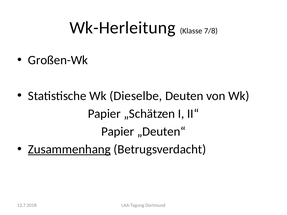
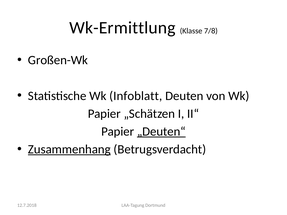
Wk-Herleitung: Wk-Herleitung -> Wk-Ermittlung (122, 28)
Dieselbe: Dieselbe -> Infoblatt (136, 96)
„Deuten“ underline: none -> present (161, 132)
